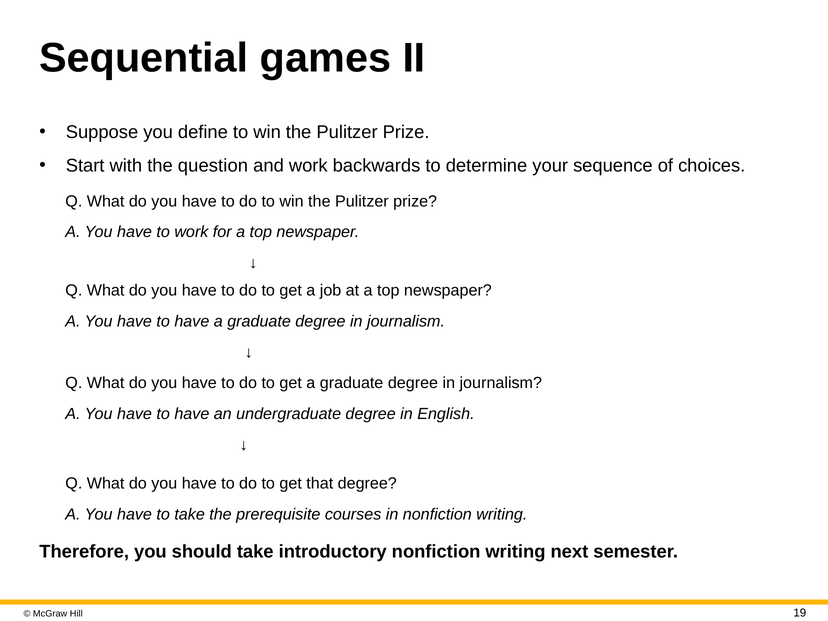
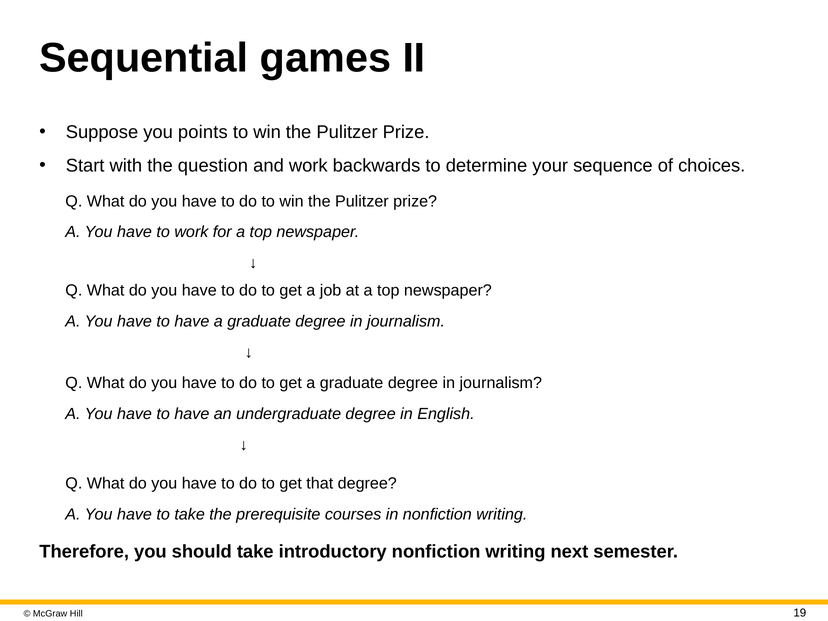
define: define -> points (203, 132)
